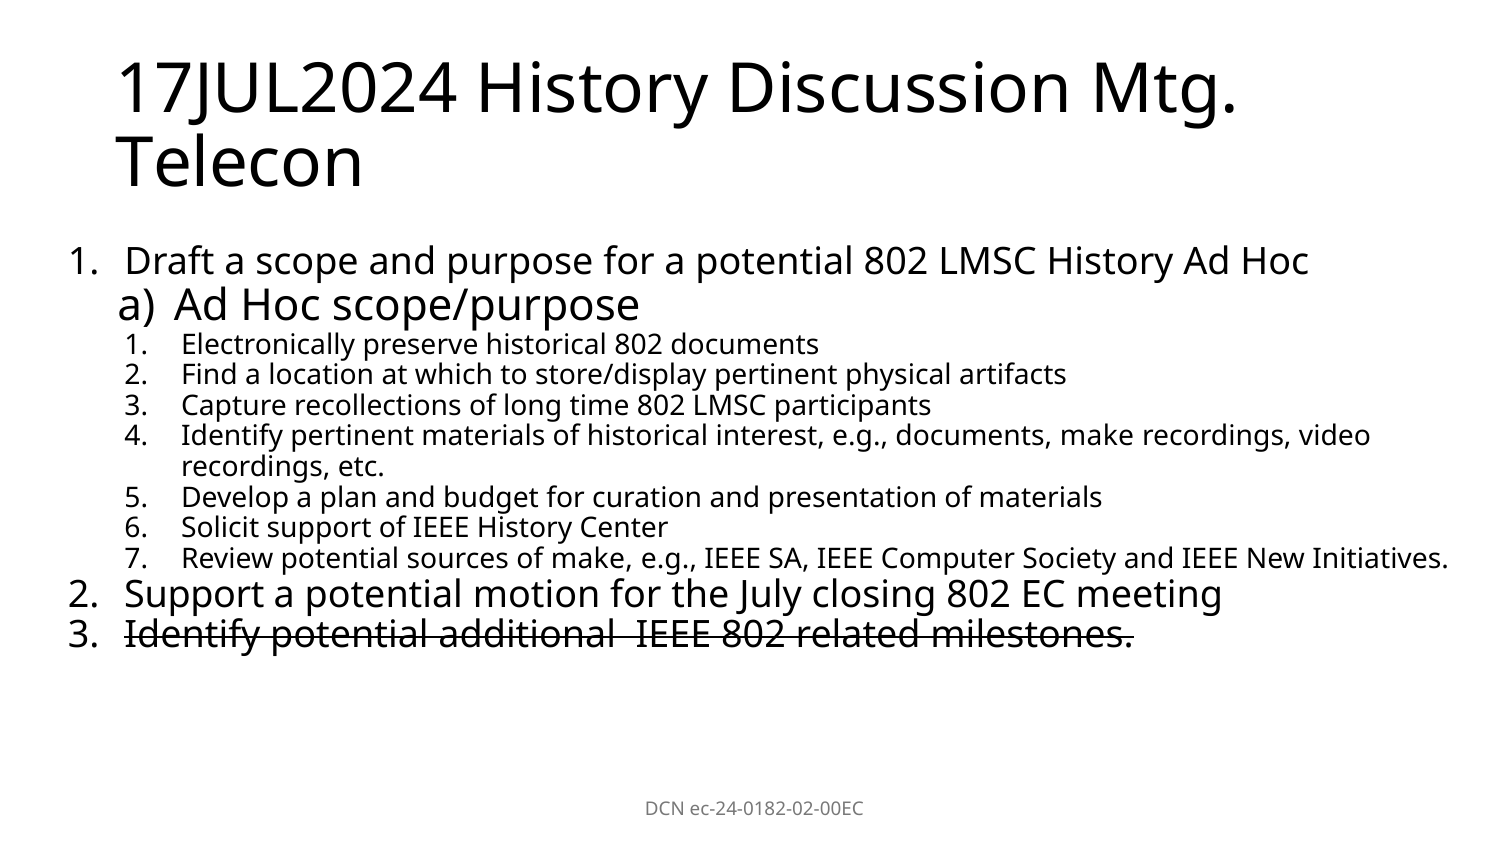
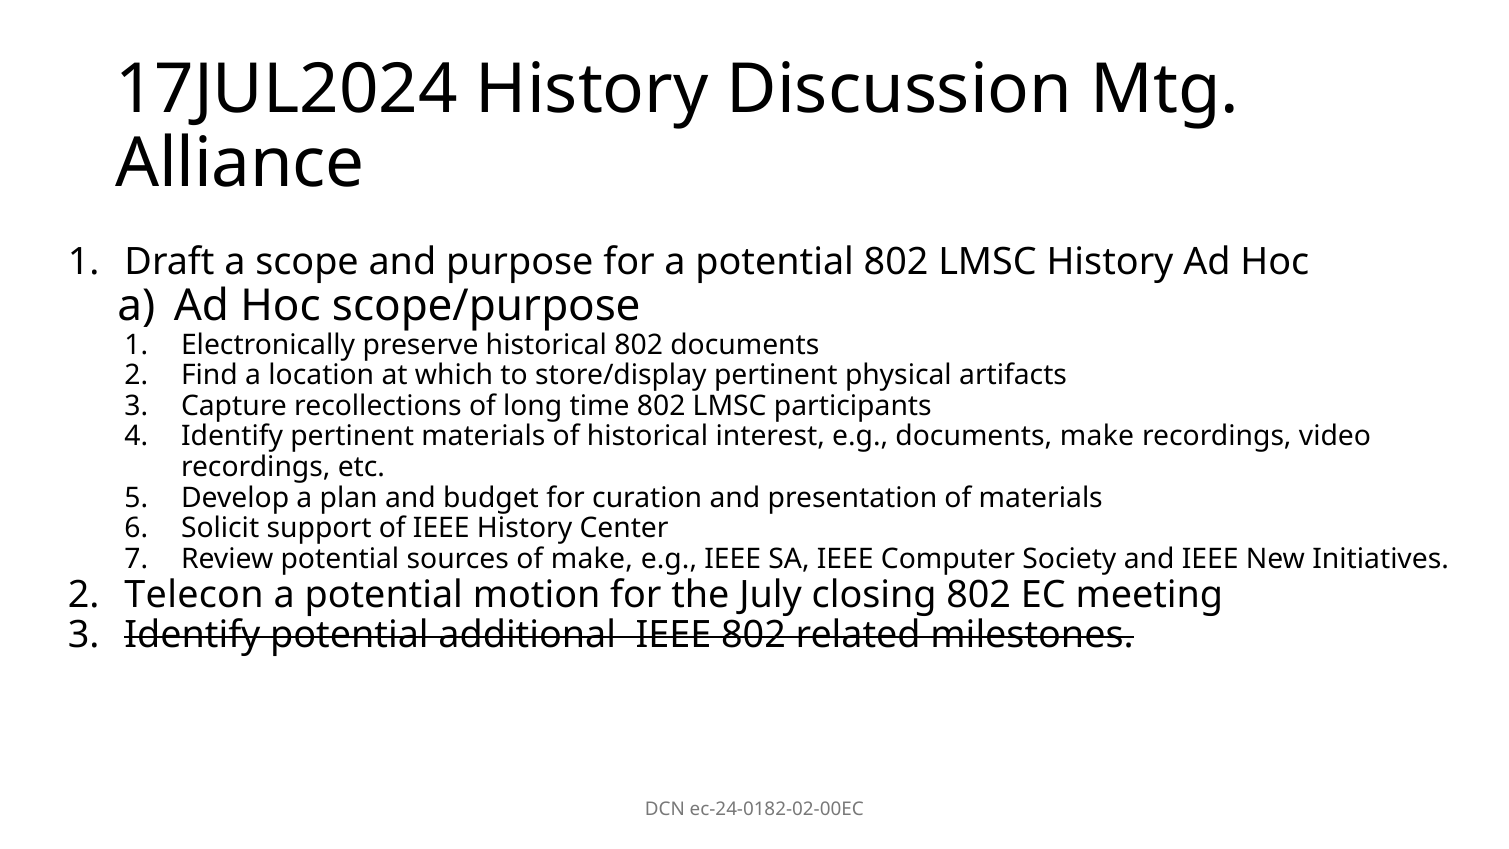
Telecon: Telecon -> Alliance (240, 164)
Support: Support -> Telecon (194, 594)
